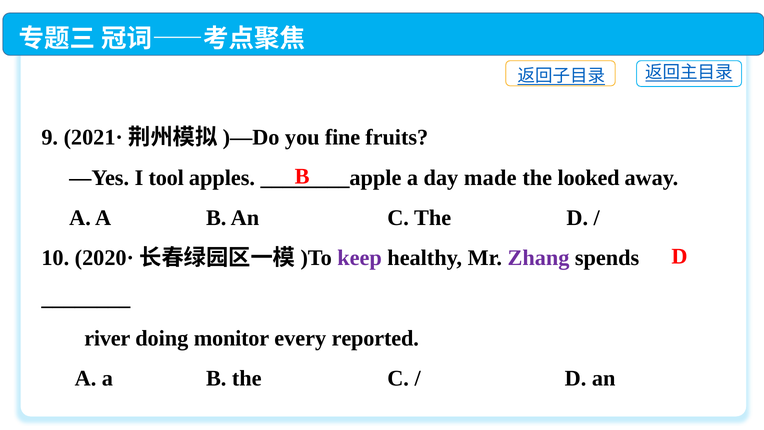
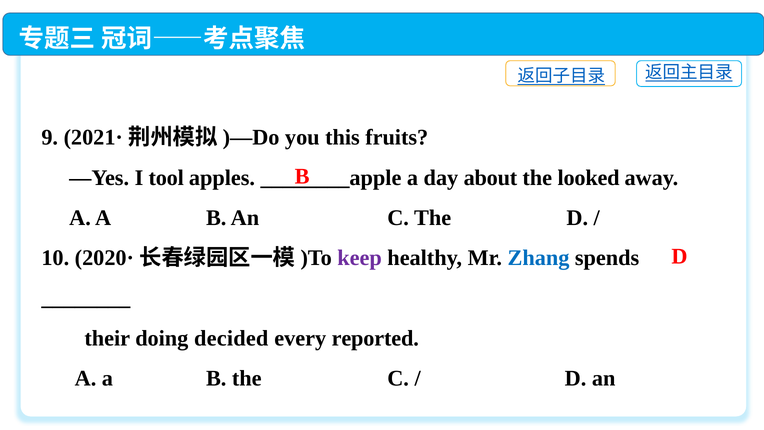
fine: fine -> this (342, 137)
made: made -> about (490, 178)
Zhang colour: purple -> blue (538, 258)
river: river -> their (107, 338)
monitor: monitor -> decided (231, 338)
